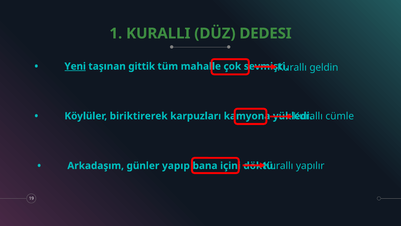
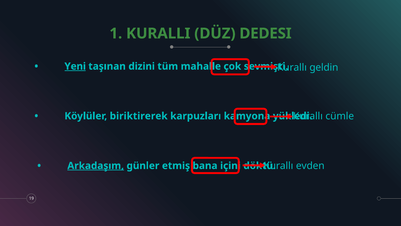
gittik: gittik -> dizini (142, 66)
yapılır: yapılır -> evden (310, 166)
Arkadaşım underline: none -> present (96, 165)
yapıp: yapıp -> etmiş (176, 165)
